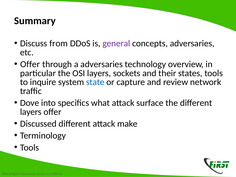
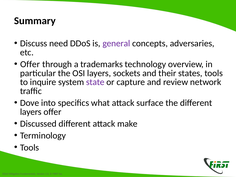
from: from -> need (59, 43)
a adversaries: adversaries -> trademarks (102, 64)
state colour: blue -> purple (95, 82)
